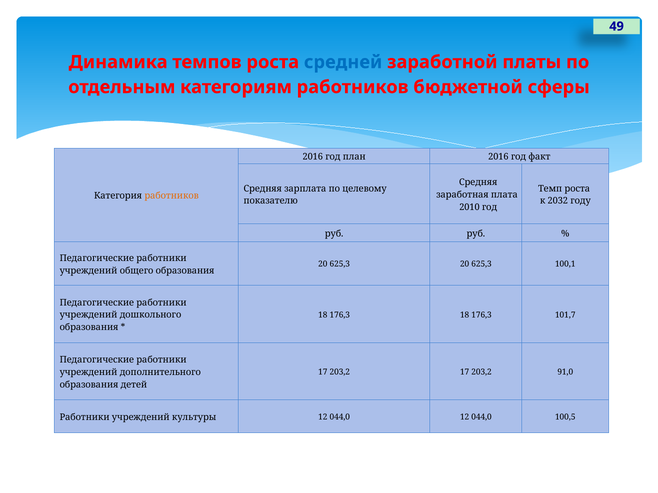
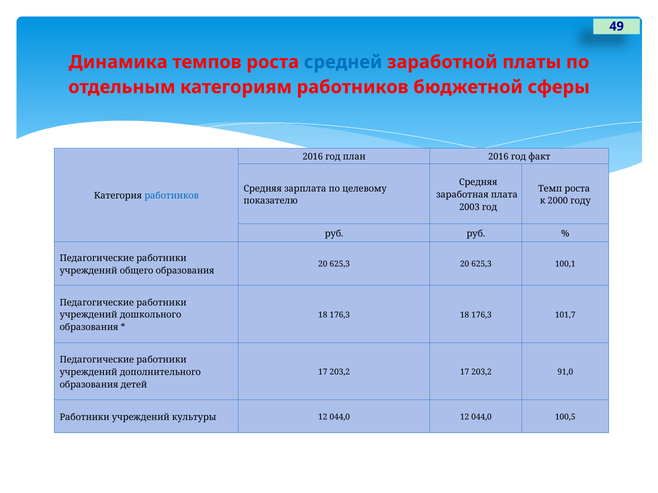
работников colour: orange -> blue (172, 196)
2032: 2032 -> 2000 (558, 201)
2010: 2010 -> 2003 (469, 207)
